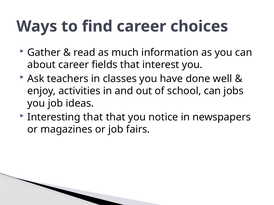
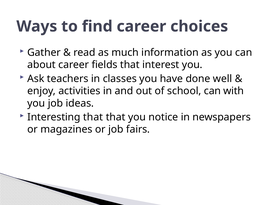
jobs: jobs -> with (234, 91)
